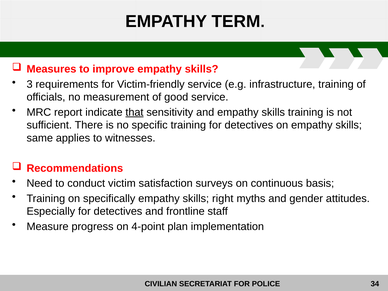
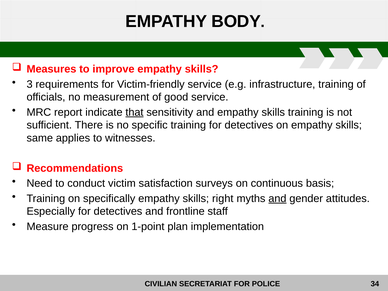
TERM: TERM -> BODY (236, 21)
and underline: none -> present (277, 198)
4-point: 4-point -> 1-point (148, 227)
